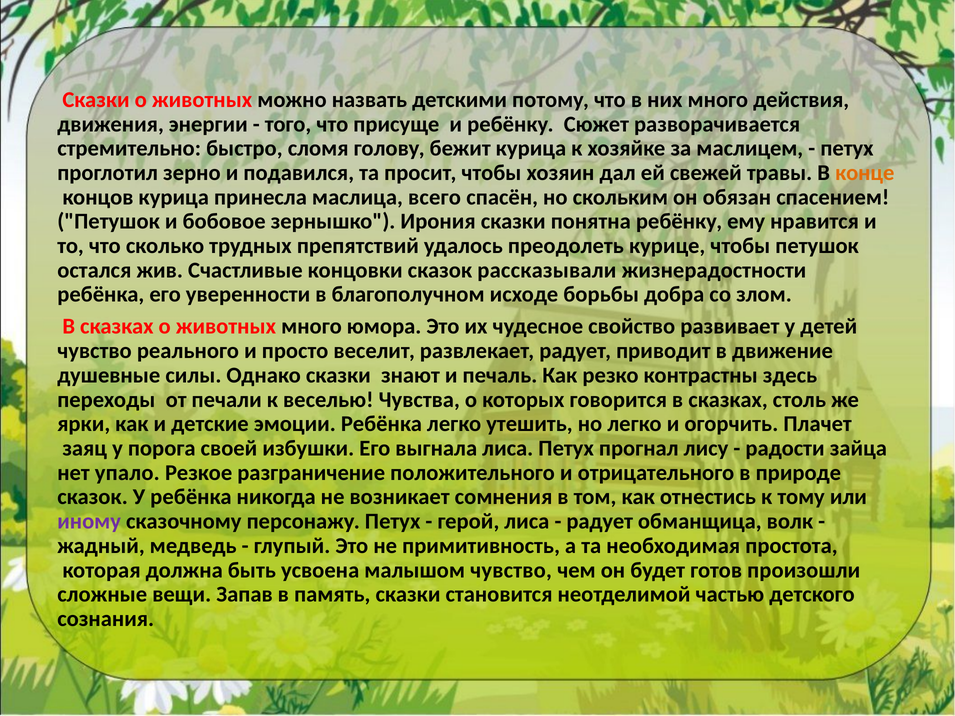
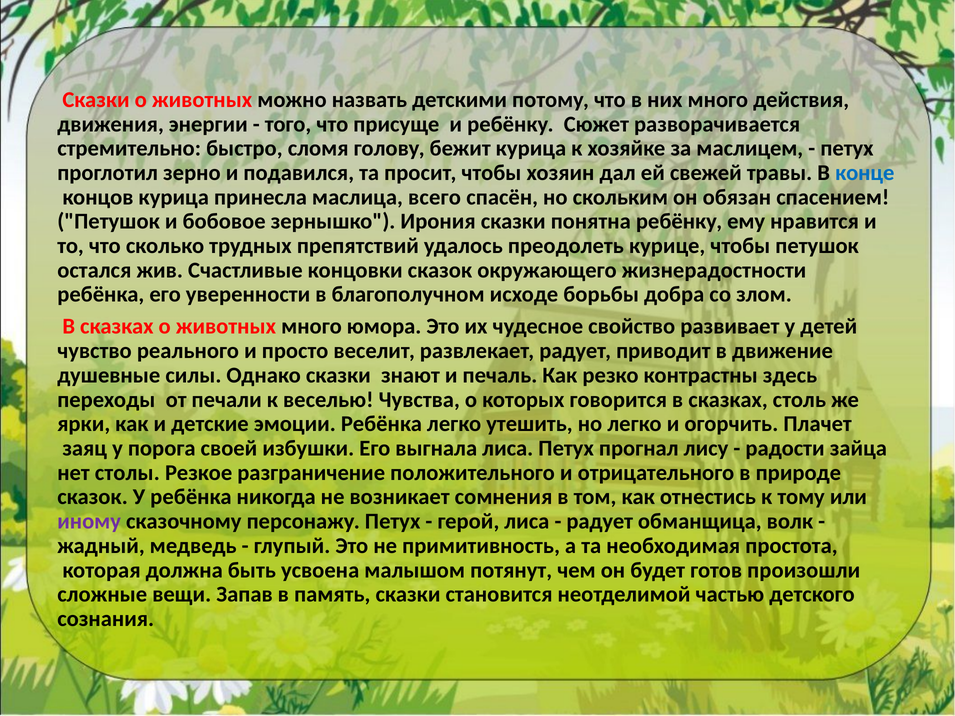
конце colour: orange -> blue (865, 173)
рассказывали: рассказывали -> окружающего (547, 270)
упало: упало -> столы (127, 473)
малышом чувство: чувство -> потянут (511, 570)
